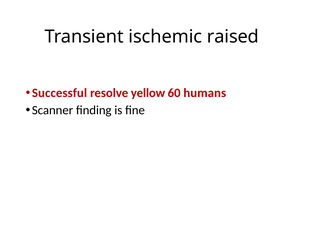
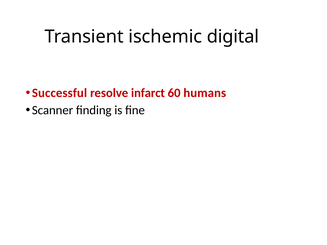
raised: raised -> digital (233, 37)
yellow: yellow -> infarct (148, 93)
